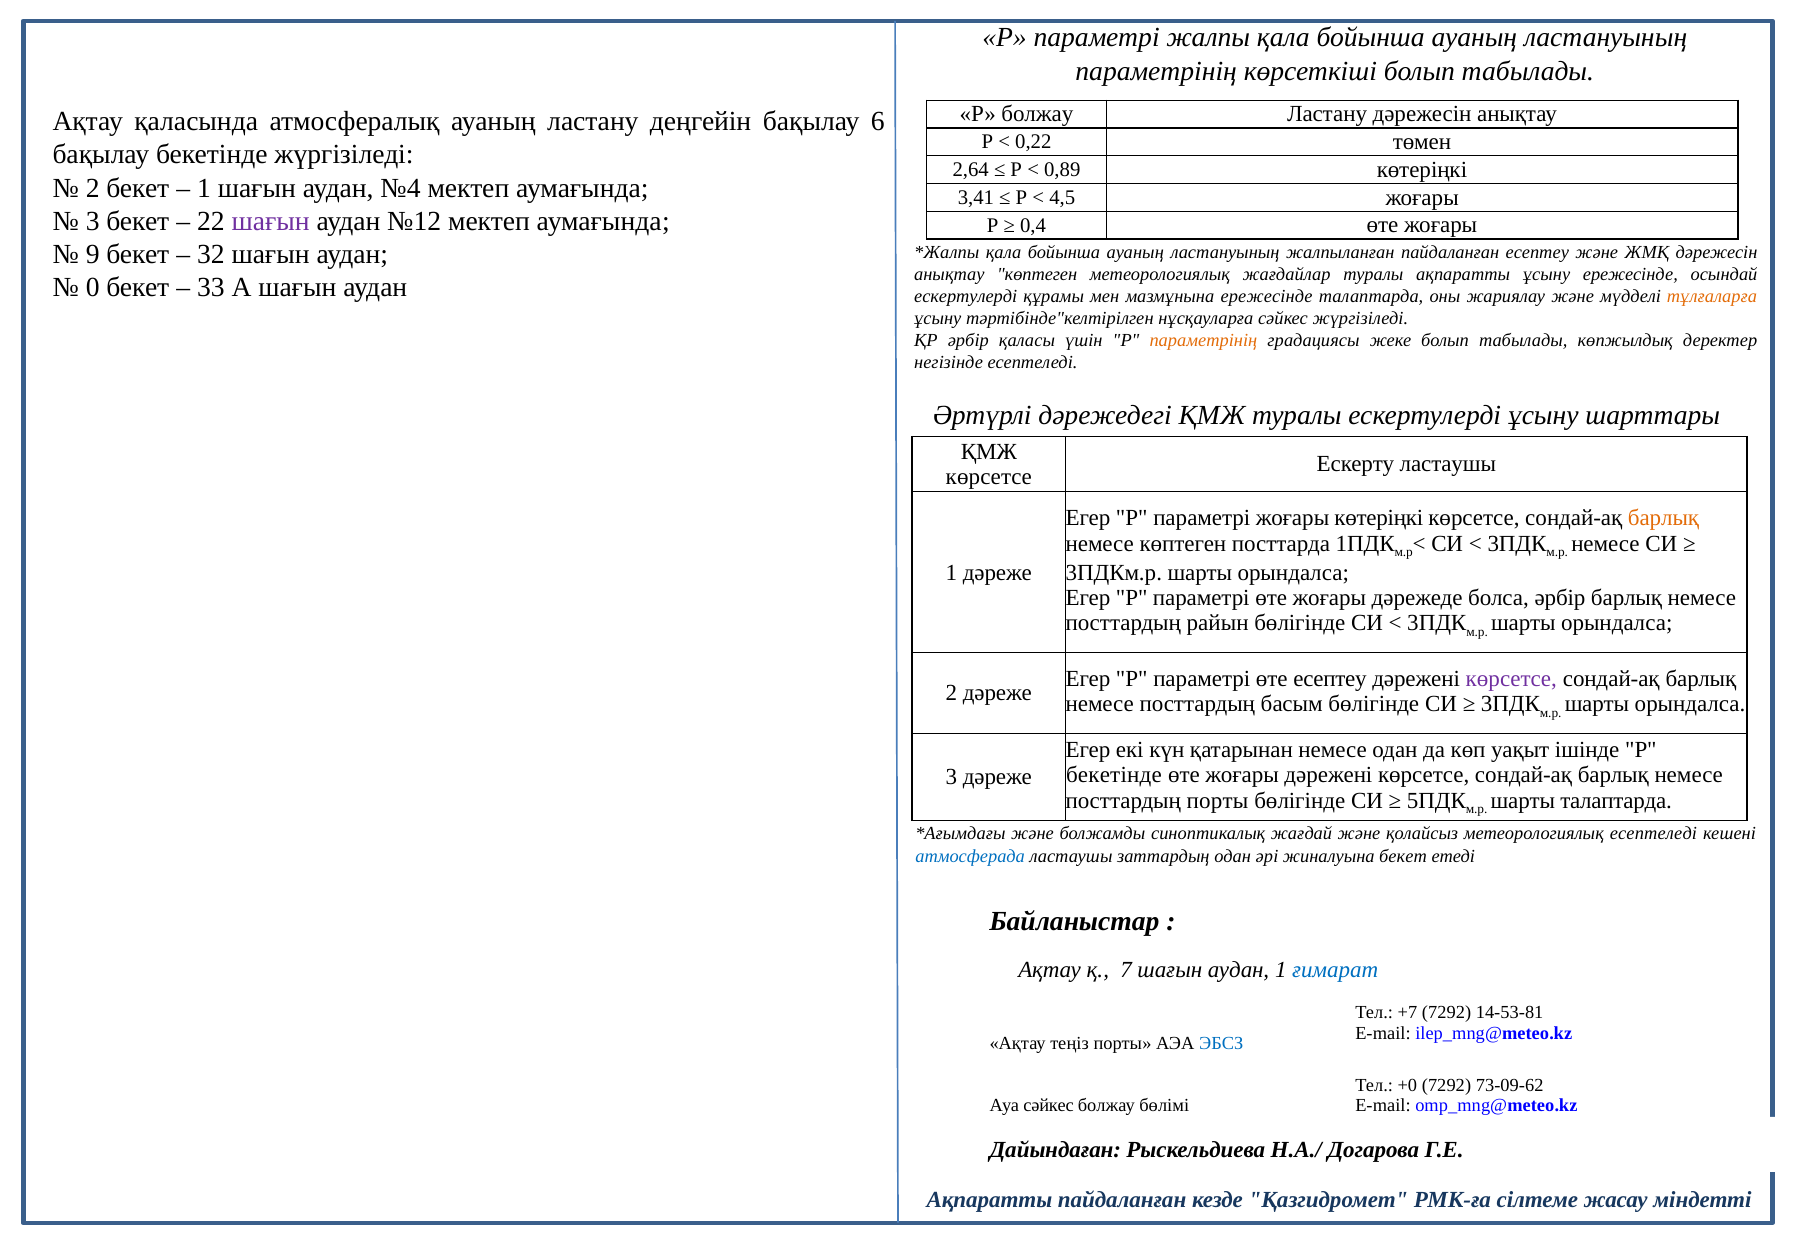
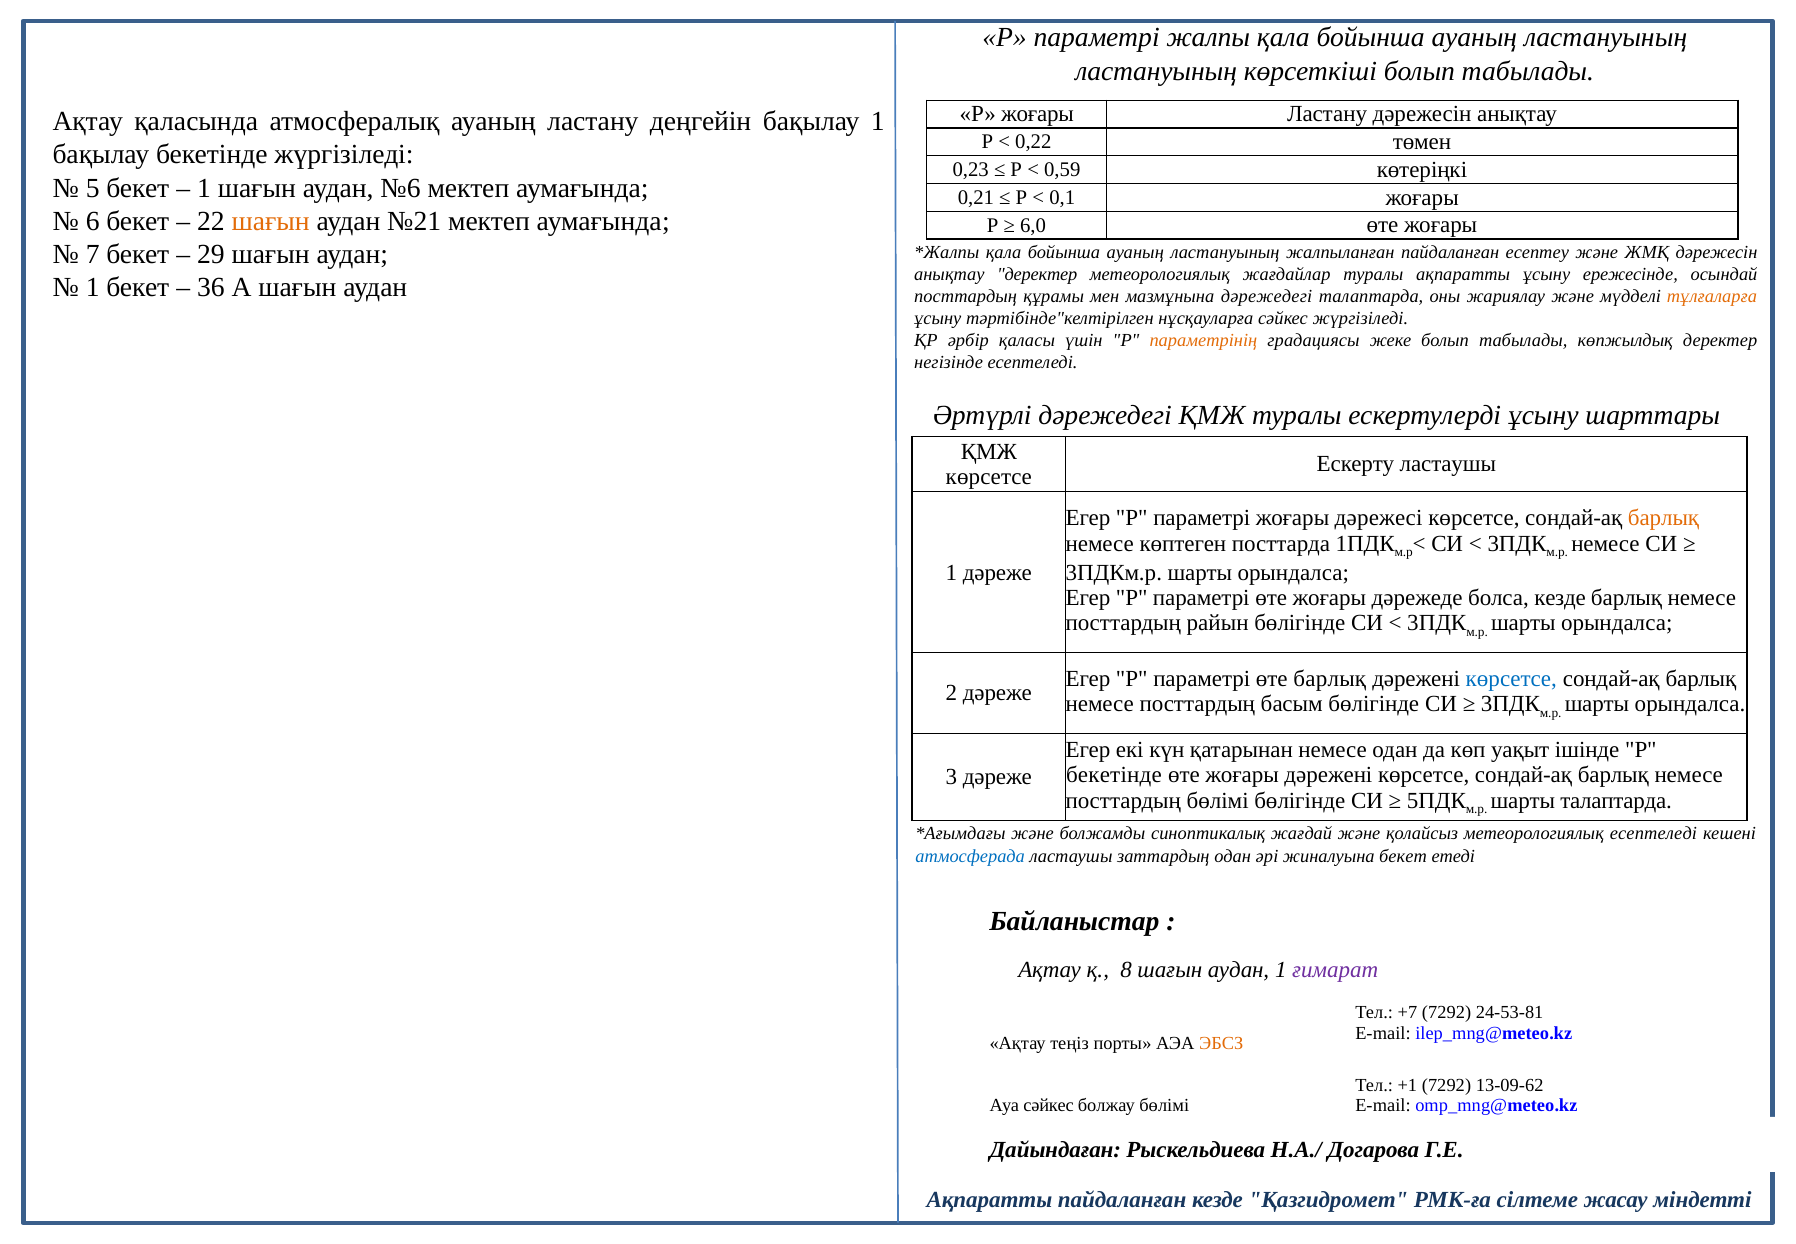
параметрінің: параметрінің -> ластануының (1156, 71)
Р болжау: болжау -> жоғары (1037, 114)
бақылау 6: 6 -> 1 (878, 122)
2,64: 2,64 -> 0,23 (971, 170)
0,89: 0,89 -> 0,59 (1062, 170)
2: 2 -> 5 (93, 188)
№4: №4 -> №6 (400, 188)
3,41: 3,41 -> 0,21 (976, 197)
4,5: 4,5 -> 0,1 (1062, 197)
3: 3 -> 6 (93, 221)
шағын colour: purple -> orange (271, 221)
№12: №12 -> №21 (414, 221)
0,4: 0,4 -> 6,0 (1033, 225)
9: 9 -> 7 (93, 254)
32: 32 -> 29 (211, 254)
анықтау көптеген: көптеген -> деректер (1037, 274)
0: 0 -> 1 (93, 287)
33: 33 -> 36 (211, 287)
ескертулерді: ескертулерді -> посттардың (966, 296)
мазмұнына ережесінде: ережесінде -> дәрежедегі (1267, 296)
жоғары көтеріңкі: көтеріңкі -> дәрежесі (1379, 518)
болса әрбір: әрбір -> кезде (1560, 598)
өте есептеу: есептеу -> барлық (1330, 678)
көрсетсе colour: purple -> blue (1511, 678)
посттардың порты: порты -> бөлімі (1218, 800)
7: 7 -> 8 (1126, 970)
ғимарат colour: blue -> purple (1335, 970)
14-53-81: 14-53-81 -> 24-53-81 (1510, 1012)
ЭБСЗ colour: blue -> orange (1221, 1043)
+0: +0 -> +1 (1407, 1085)
73-09-62: 73-09-62 -> 13-09-62 (1510, 1085)
